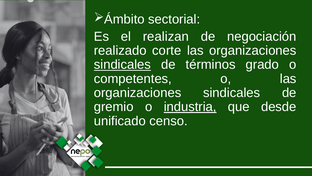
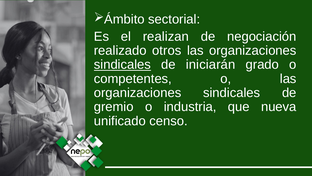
corte: corte -> otros (167, 50)
términos: términos -> iniciarán (211, 65)
industria underline: present -> none (190, 107)
desde: desde -> nueva (279, 107)
